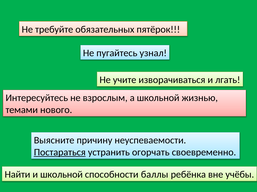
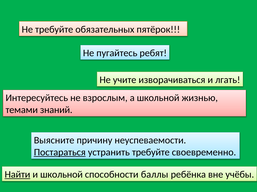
узнал: узнал -> ребят (153, 53)
нового: нового -> знаний (56, 110)
устранить огорчать: огорчать -> требуйте (151, 153)
Найти underline: none -> present (17, 175)
